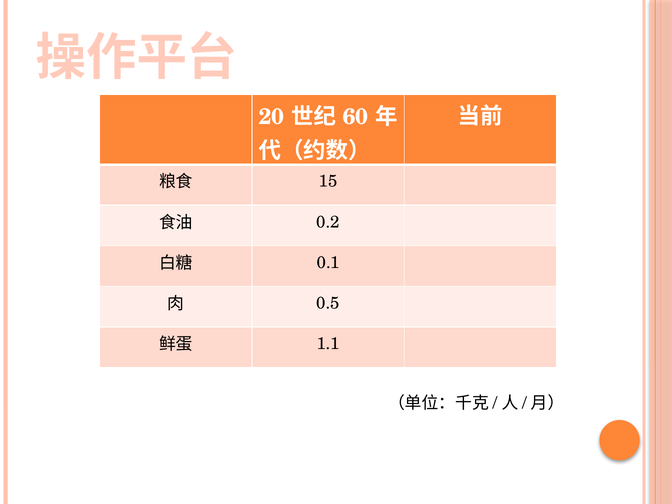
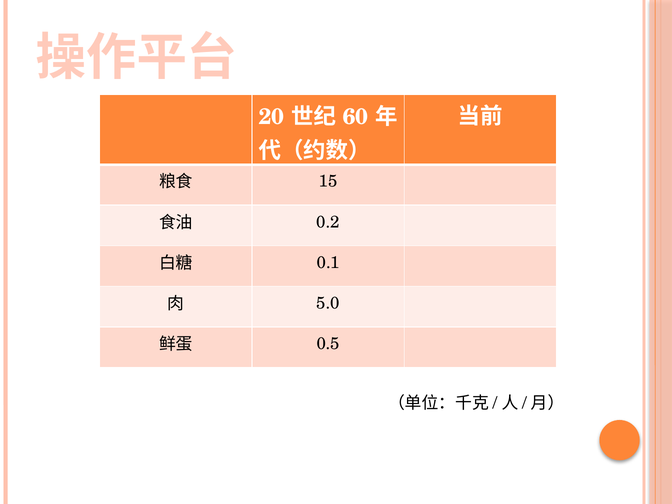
0.5: 0.5 -> 5.0 (328, 303)
1.1: 1.1 -> 0.5 (328, 344)
